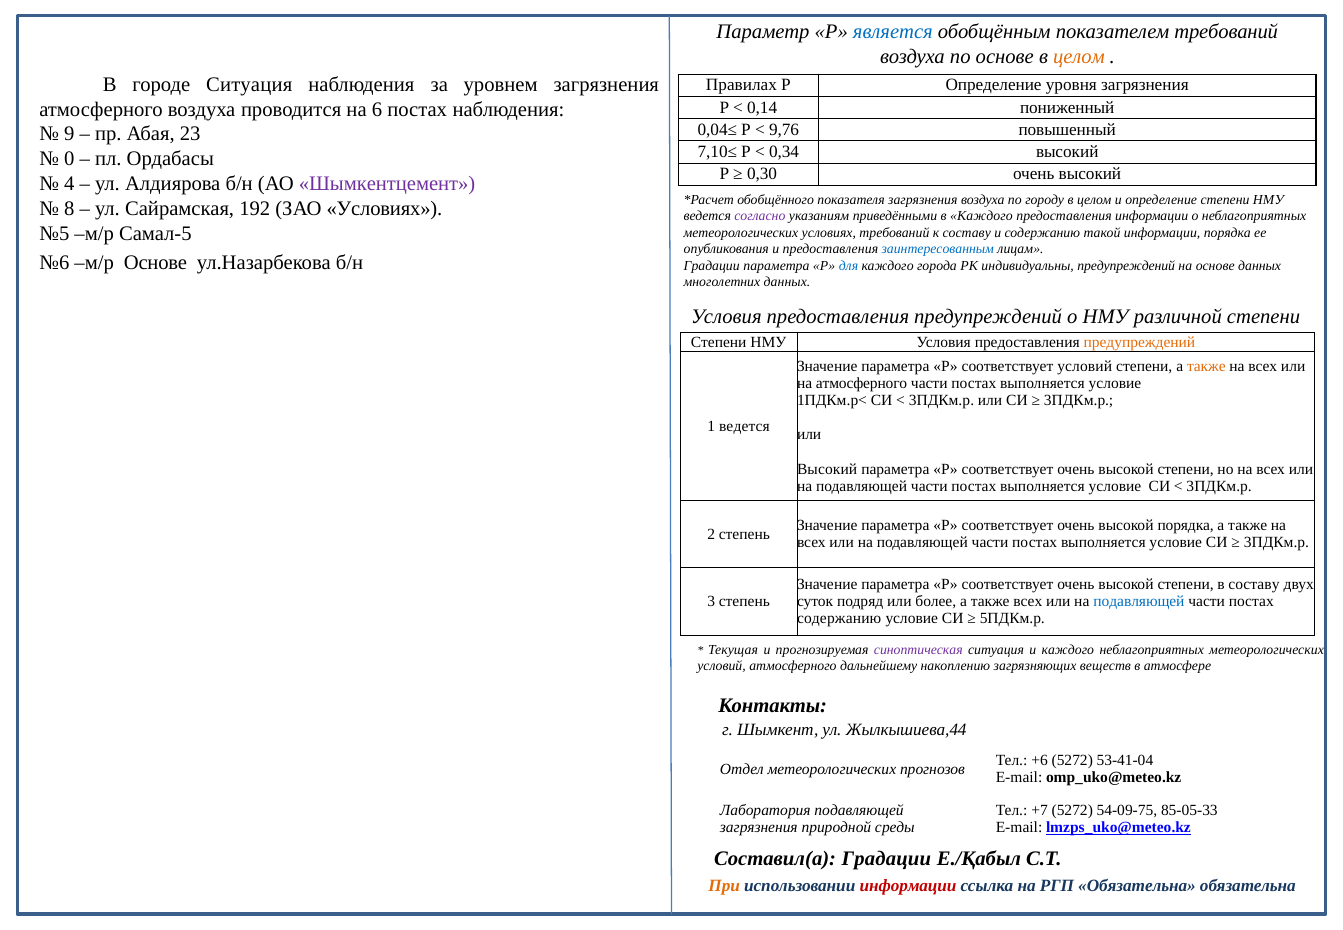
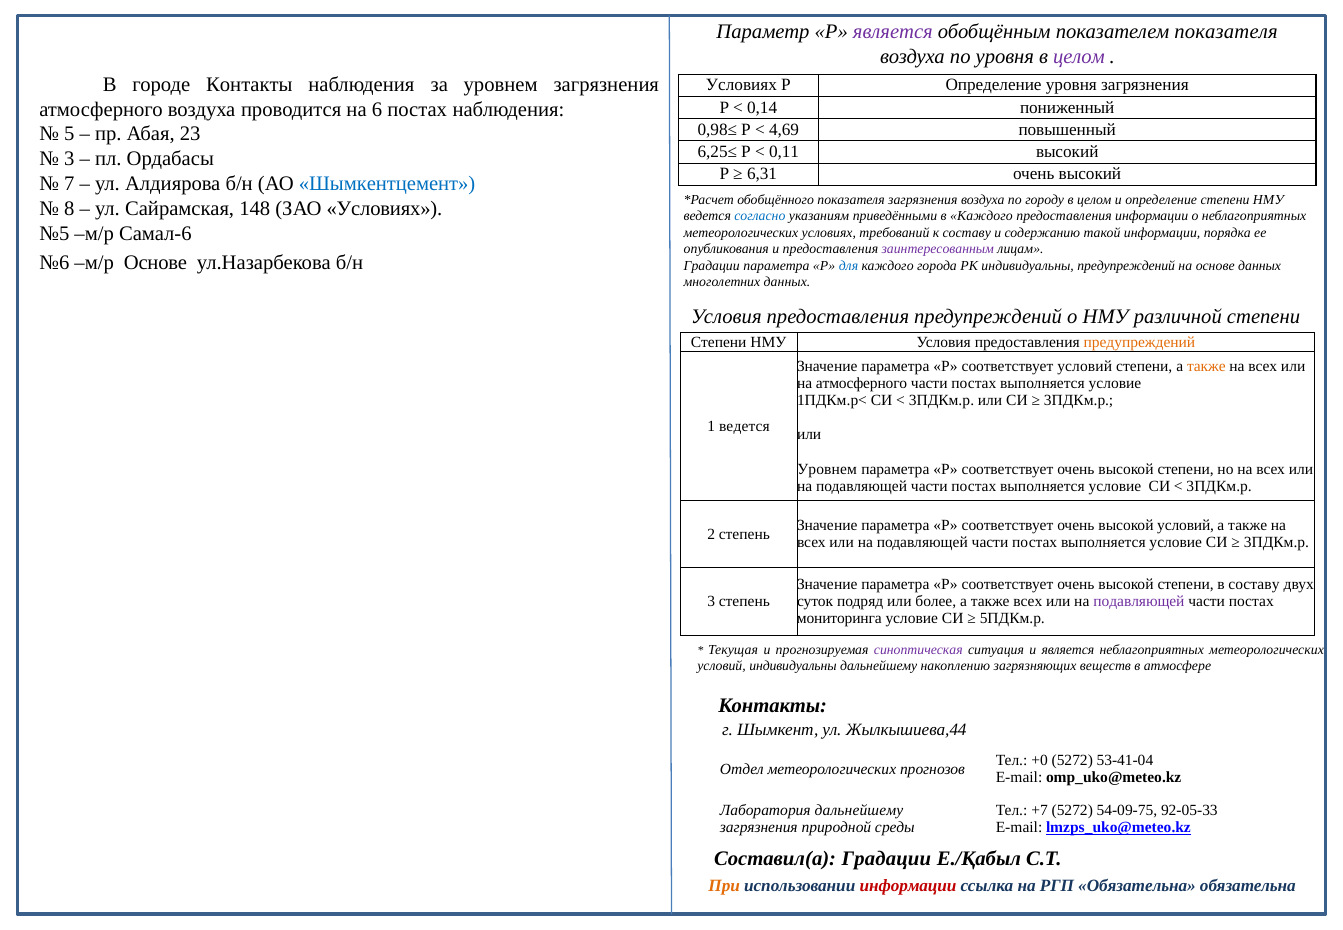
является colour: blue -> purple (893, 32)
показателем требований: требований -> показателя (1226, 32)
по основе: основе -> уровня (1005, 56)
целом colour: orange -> purple (1079, 56)
городе Ситуация: Ситуация -> Контакты (249, 85)
Правилах: Правилах -> Условиях (741, 85)
0,04≤: 0,04≤ -> 0,98≤ (717, 130)
9,76: 9,76 -> 4,69 (784, 130)
9: 9 -> 5 (69, 134)
7,10≤: 7,10≤ -> 6,25≤ (717, 152)
0,34: 0,34 -> 0,11 (784, 152)
0: 0 -> 3 (69, 159)
0,30: 0,30 -> 6,31 (762, 174)
4: 4 -> 7 (69, 184)
Шымкентцемент colour: purple -> blue (387, 184)
192: 192 -> 148 (255, 209)
согласно colour: purple -> blue (760, 216)
Самал-5: Самал-5 -> Самал-6 (155, 233)
заинтересованным colour: blue -> purple (938, 249)
Высокий: Высокий -> Уровнем (827, 469)
высокой порядка: порядка -> условий (1186, 526)
подавляющей colour: blue -> purple (1139, 601)
содержанию: содержанию -> мониторинга (839, 618)
и каждого: каждого -> является (1068, 650)
условий атмосферного: атмосферного -> индивидуальны (793, 666)
+6: +6 -> +0 (1040, 760)
Лаборатория подавляющей: подавляющей -> дальнейшему (859, 810)
85-05-33: 85-05-33 -> 92-05-33 (1189, 810)
